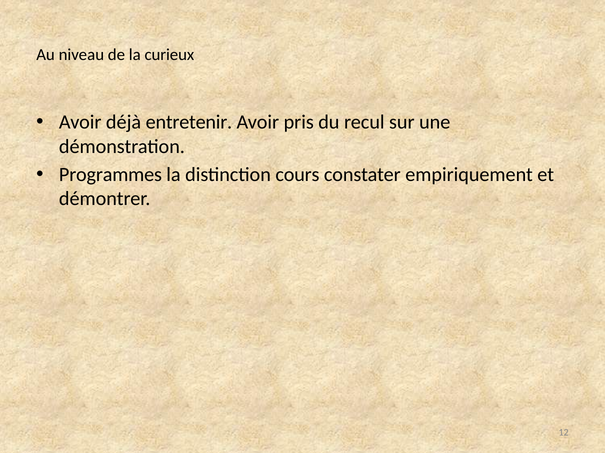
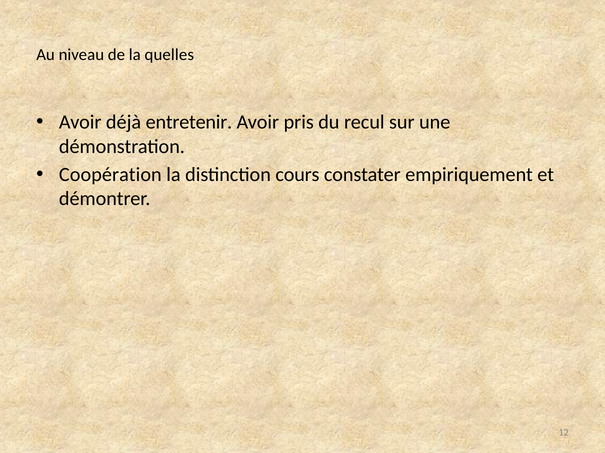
curieux: curieux -> quelles (169, 55)
Programmes: Programmes -> Coopération (110, 175)
